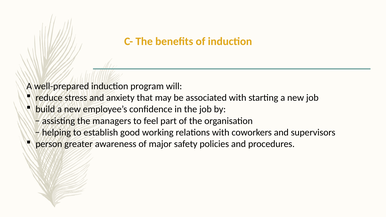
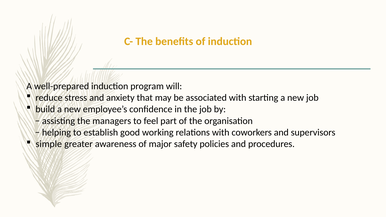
person: person -> simple (49, 144)
